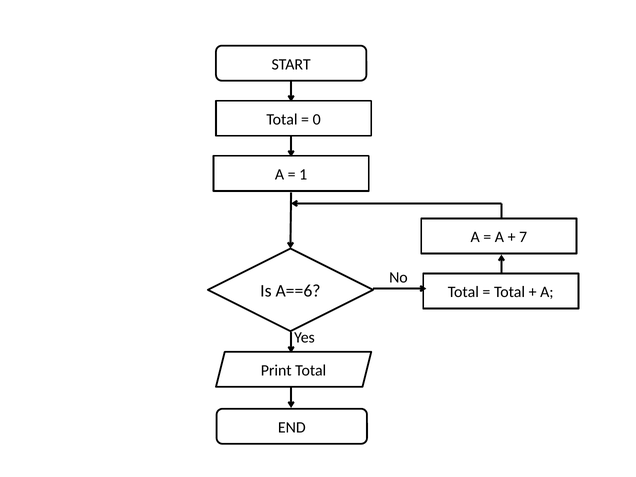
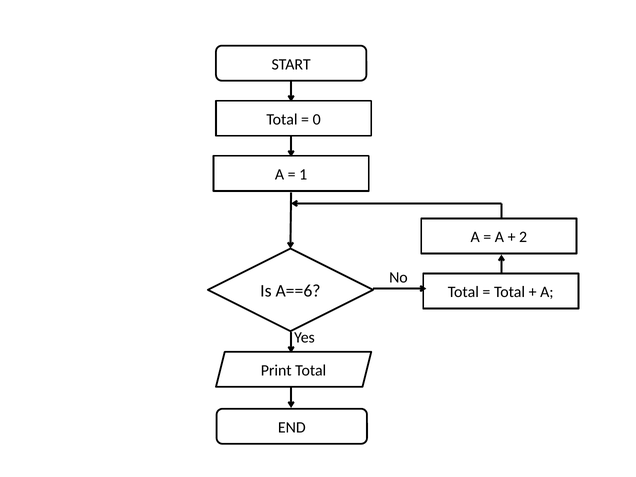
7: 7 -> 2 (523, 237)
